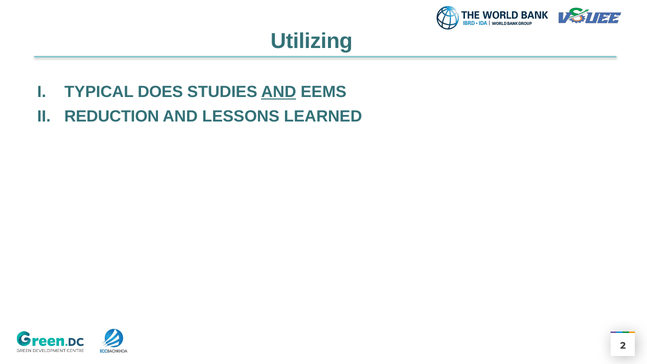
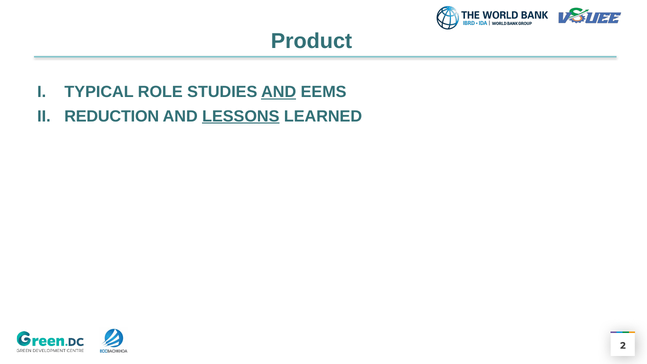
Utilizing: Utilizing -> Product (311, 41)
DOES: DOES -> ROLE (160, 92)
LESSONS underline: none -> present (241, 116)
